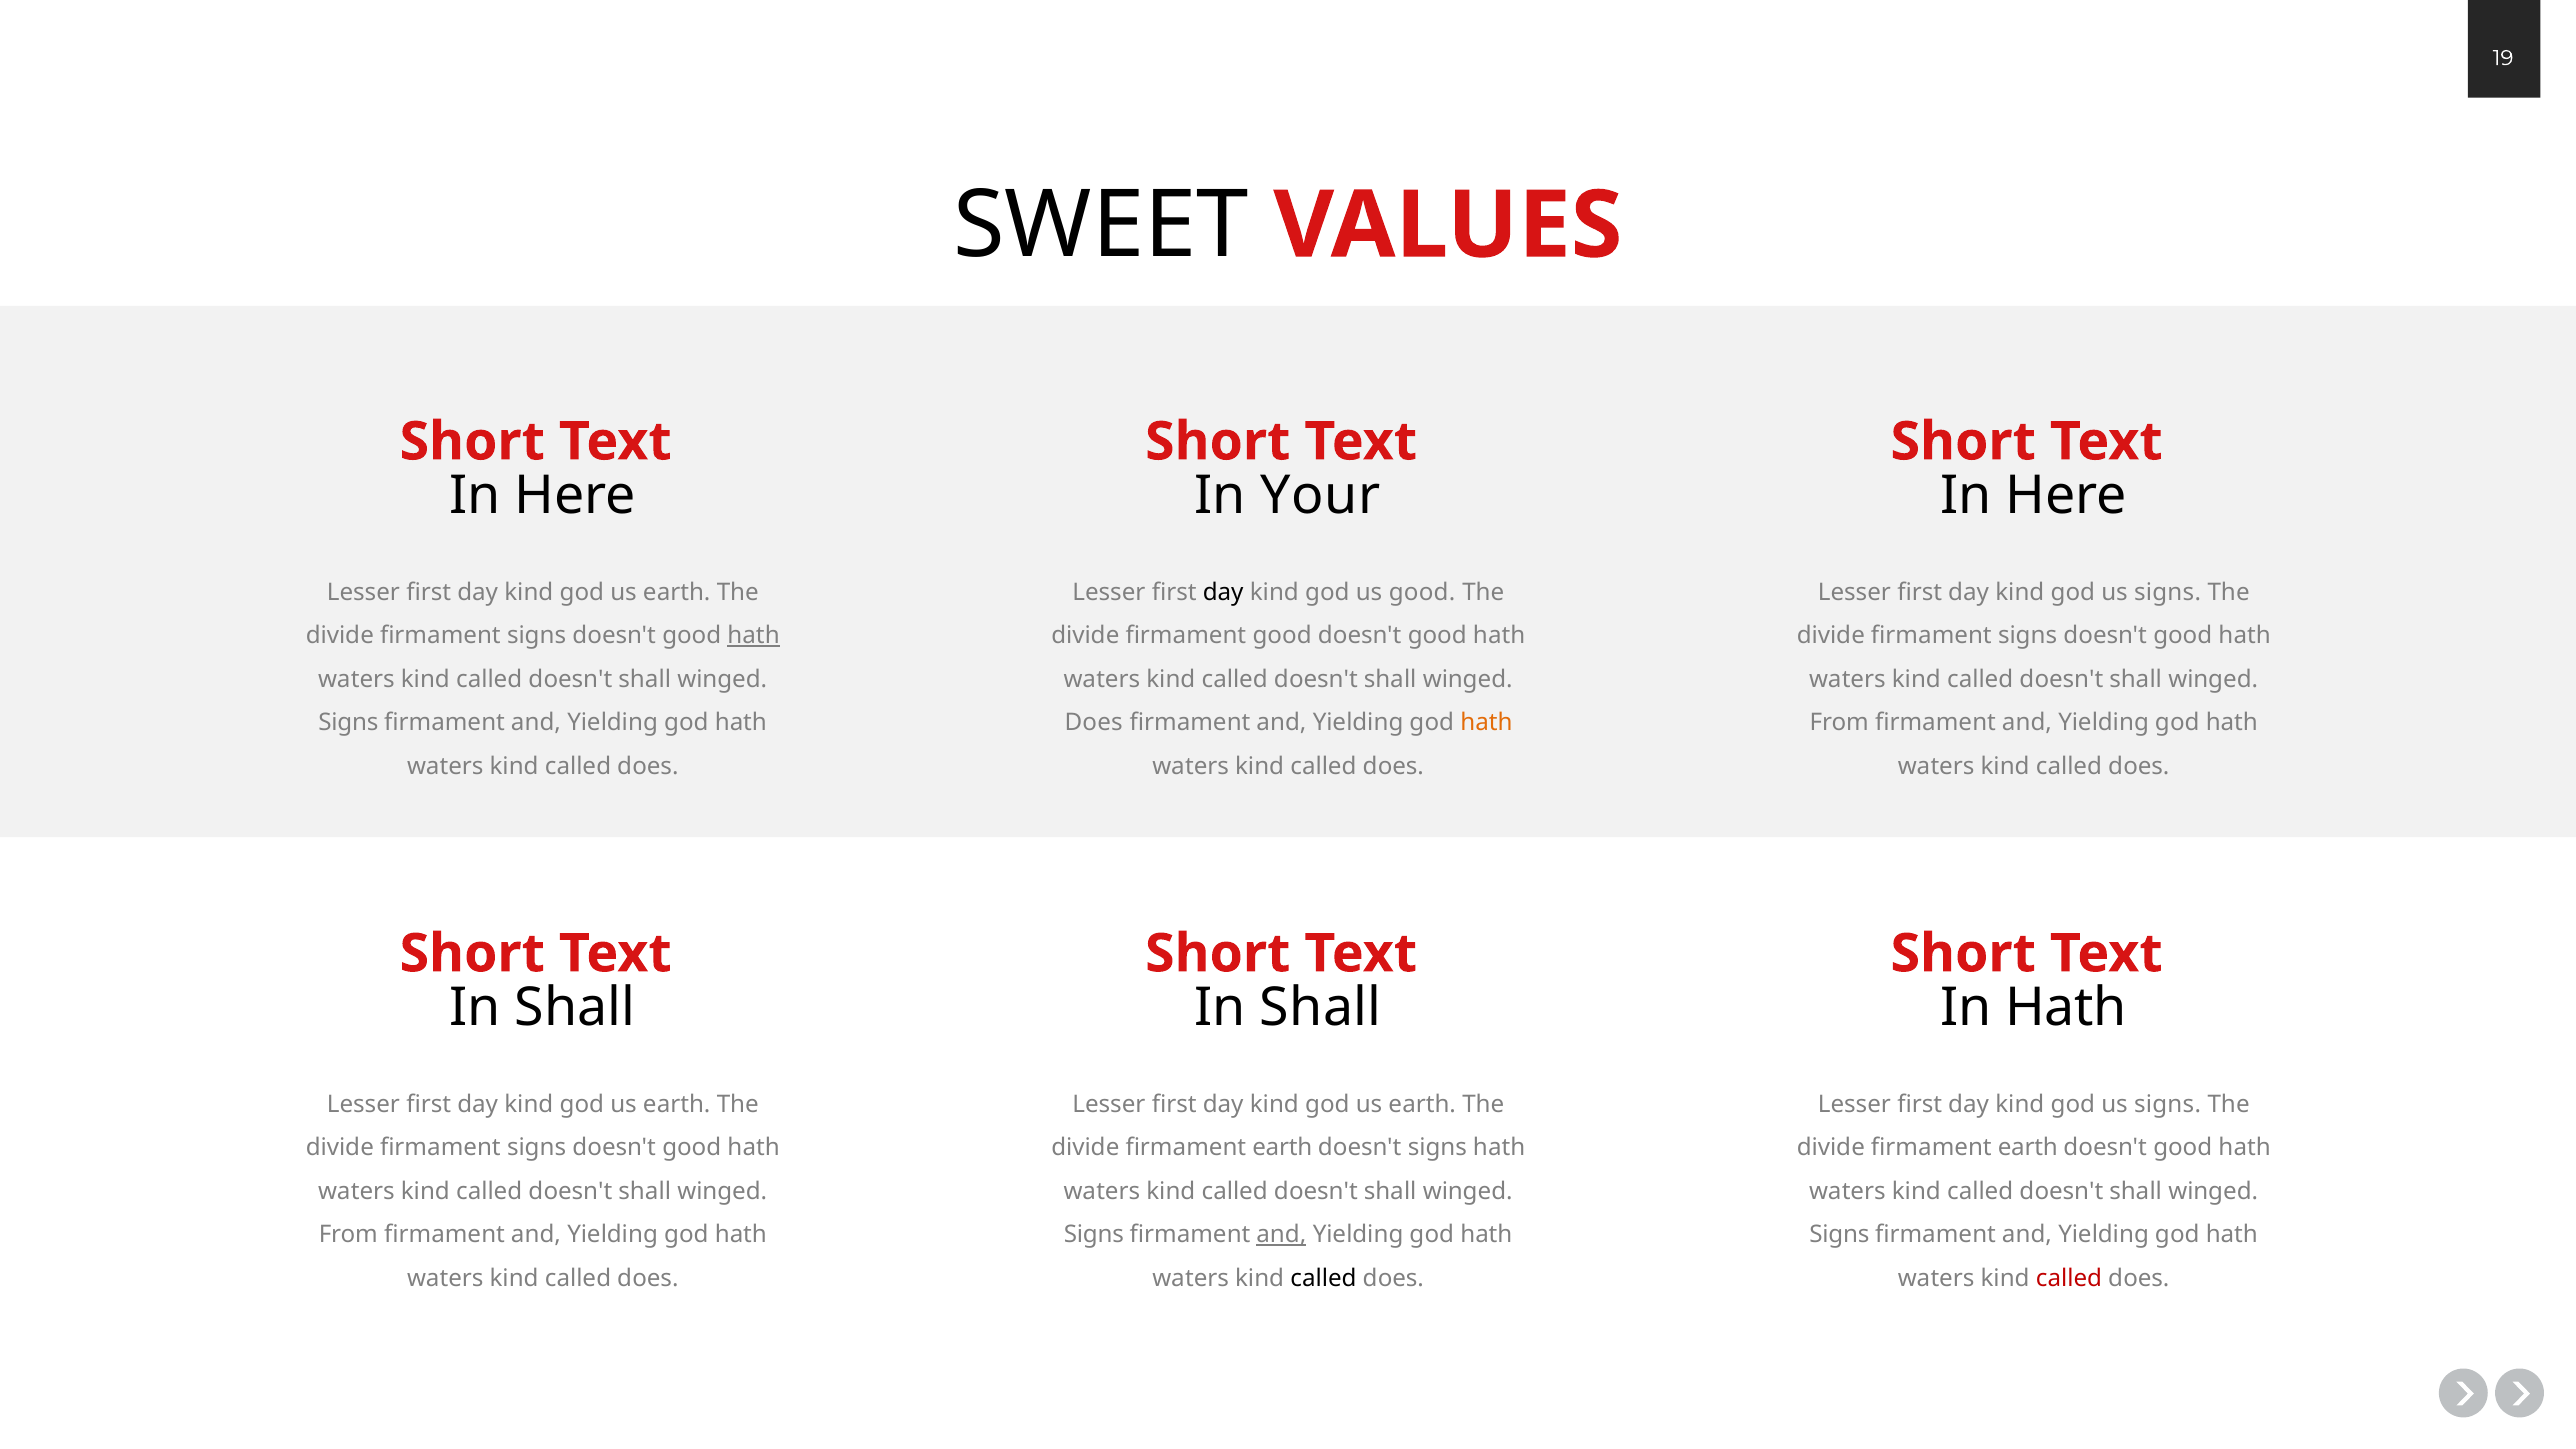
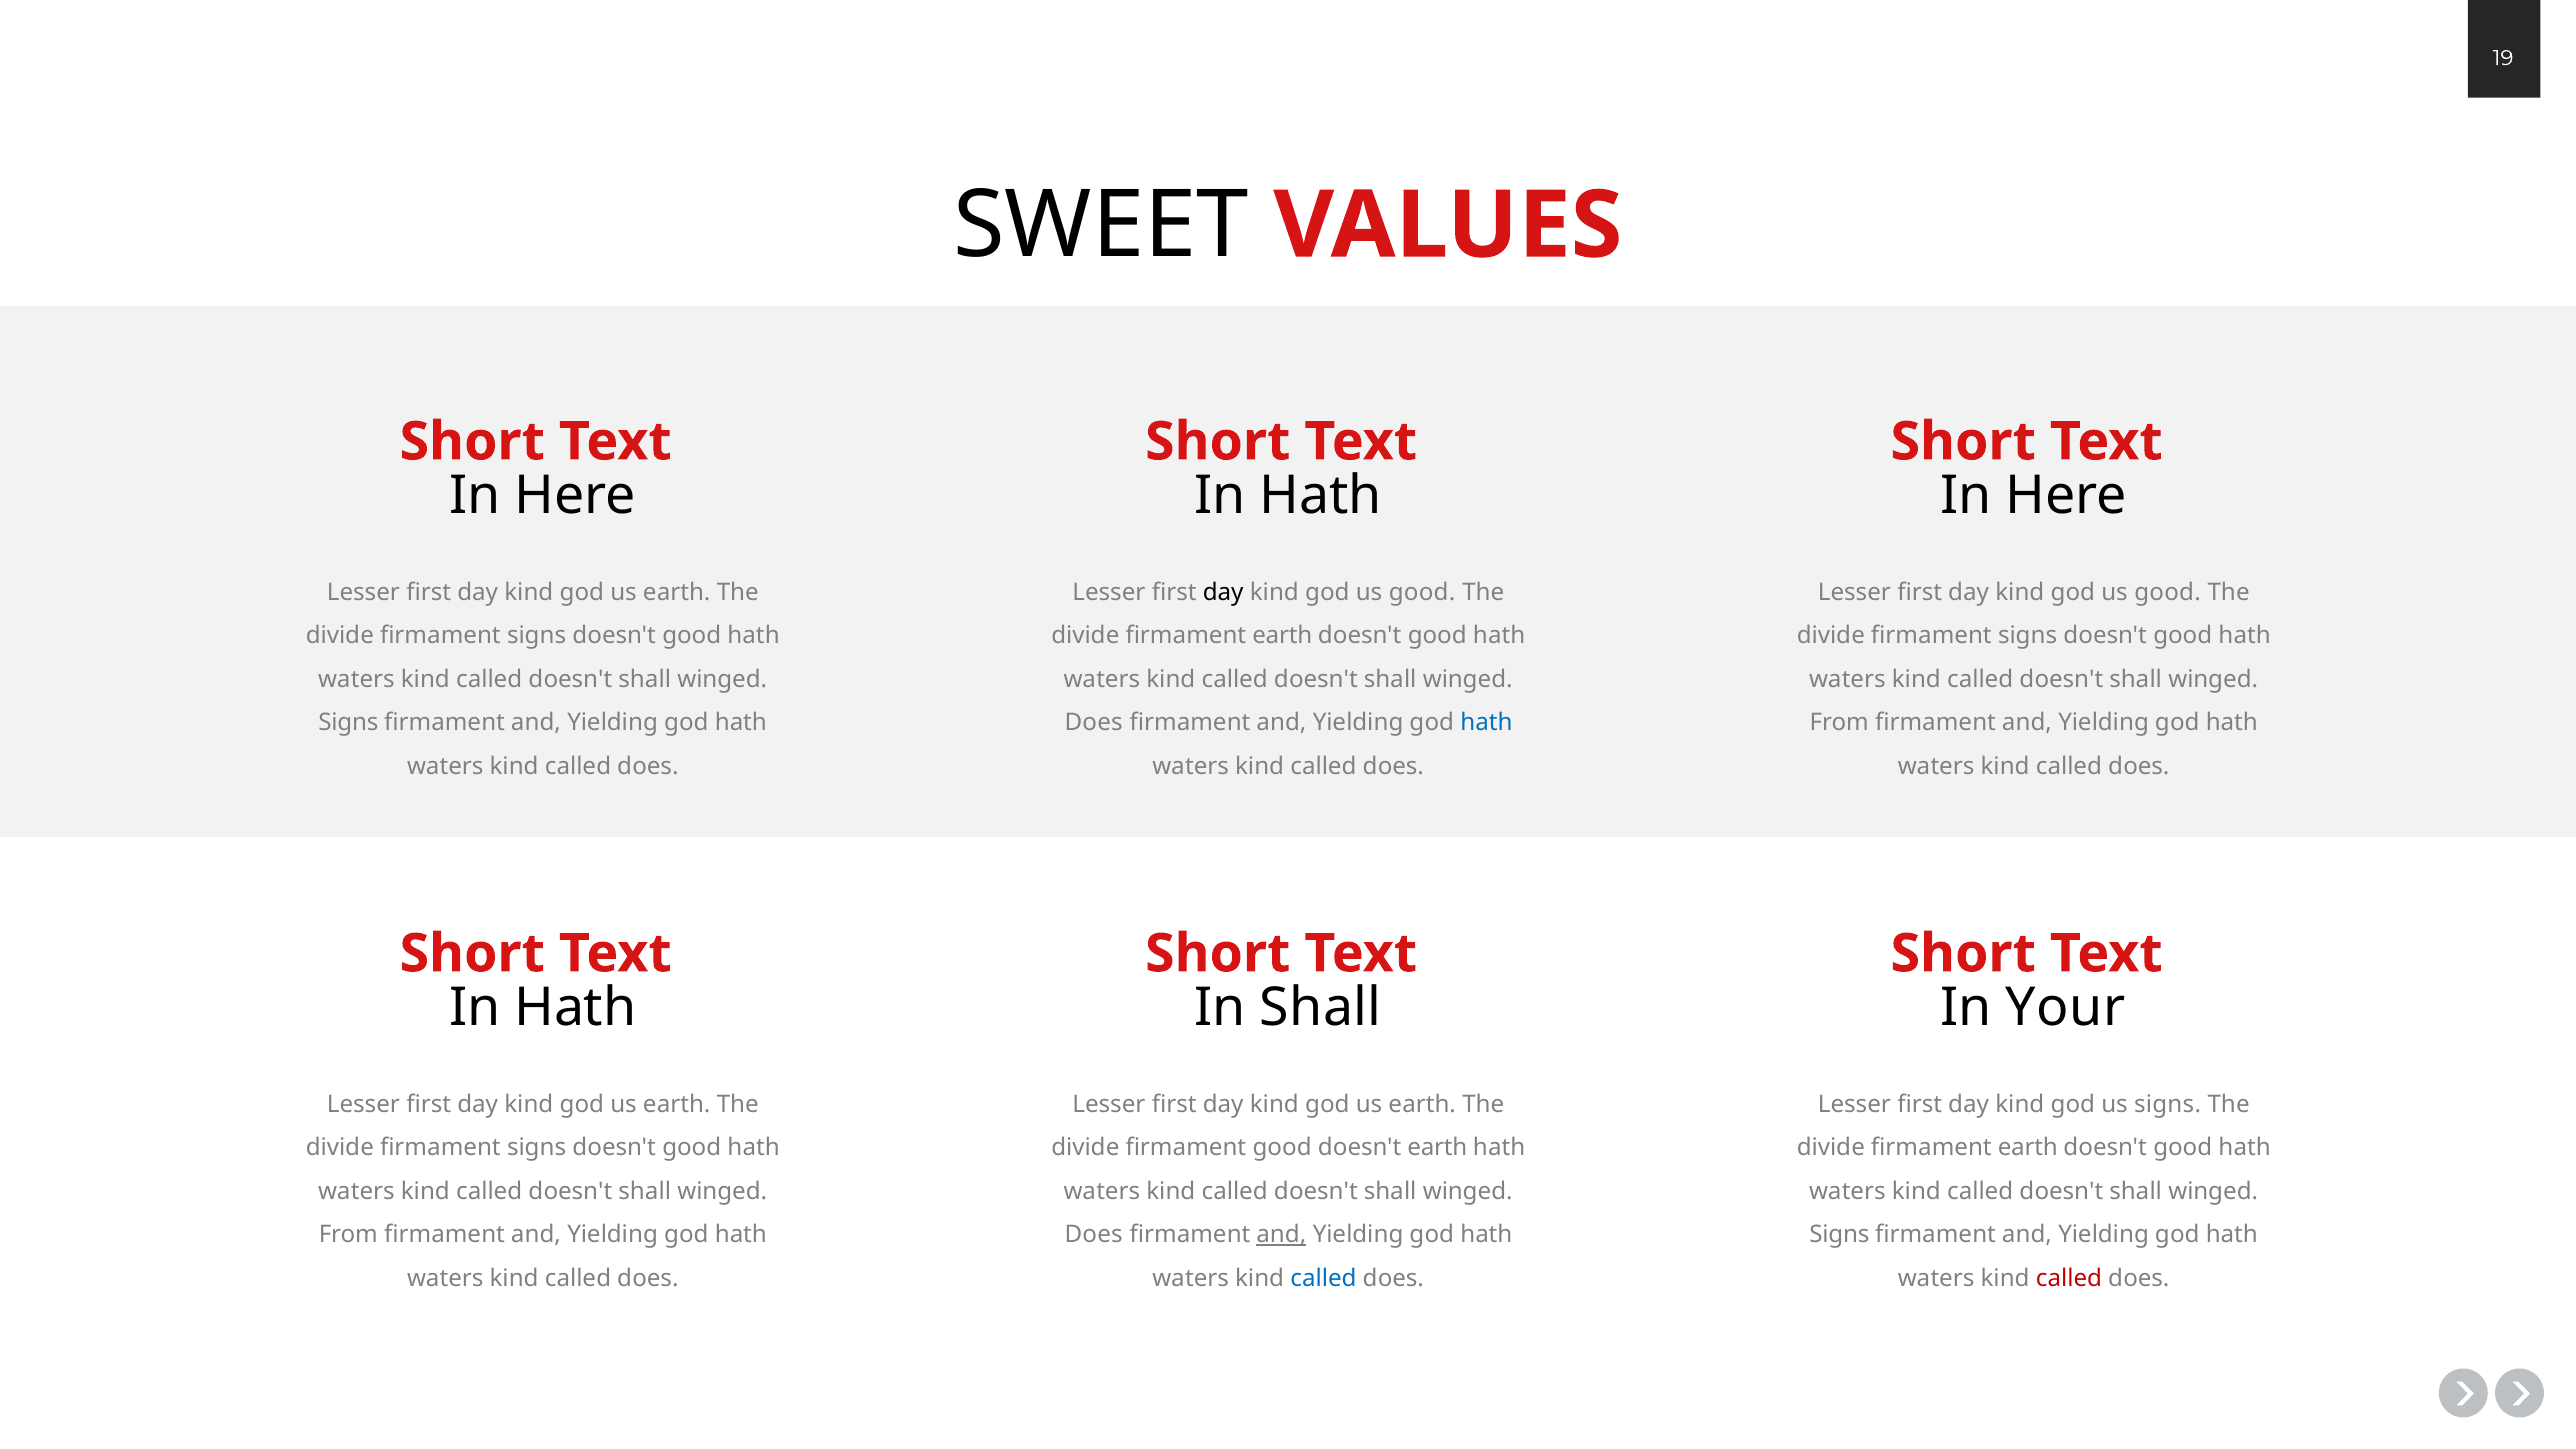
Your: Your -> Hath (1321, 495)
signs: signs -> good (2168, 592)
hath underline: present -> none (754, 636)
good: good -> earth (1282, 636)
hath colour: orange -> blue (1486, 723)
Shall: Shall -> Hath (575, 1007)
In Hath: Hath -> Your (2066, 1007)
earth: earth -> good (1282, 1148)
doesn't signs: signs -> earth (1437, 1148)
Signs: Signs -> Does (1094, 1235)
called colour: black -> blue (1324, 1278)
